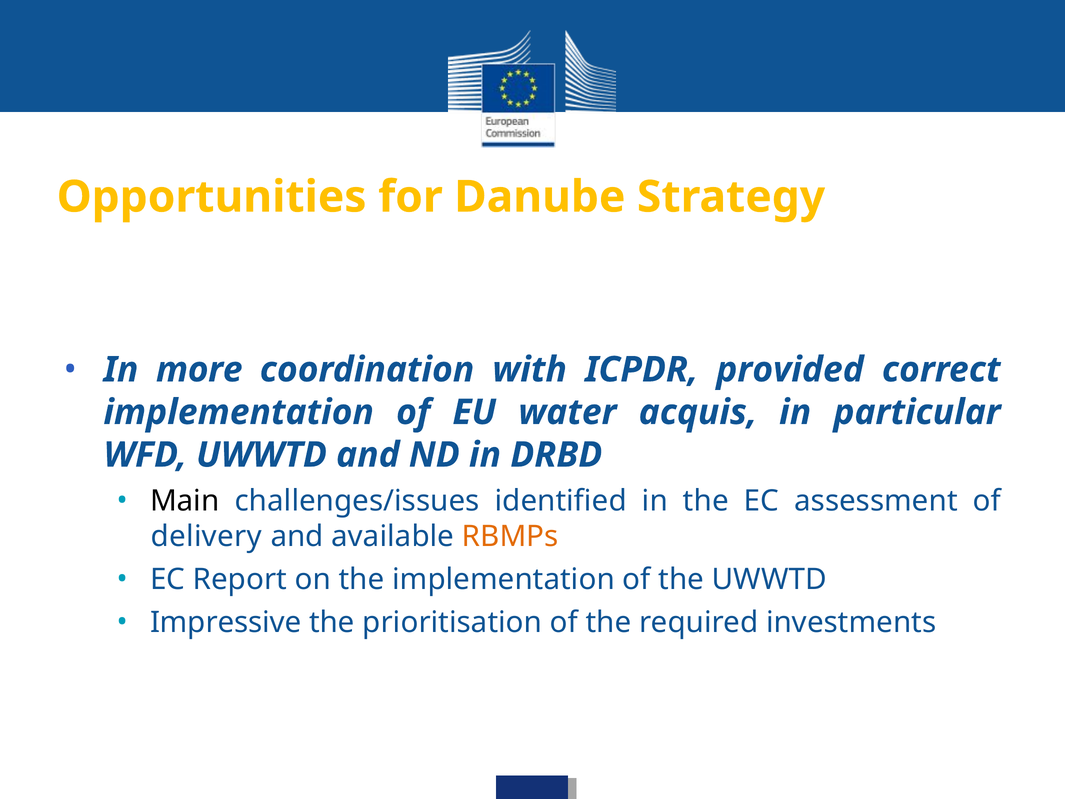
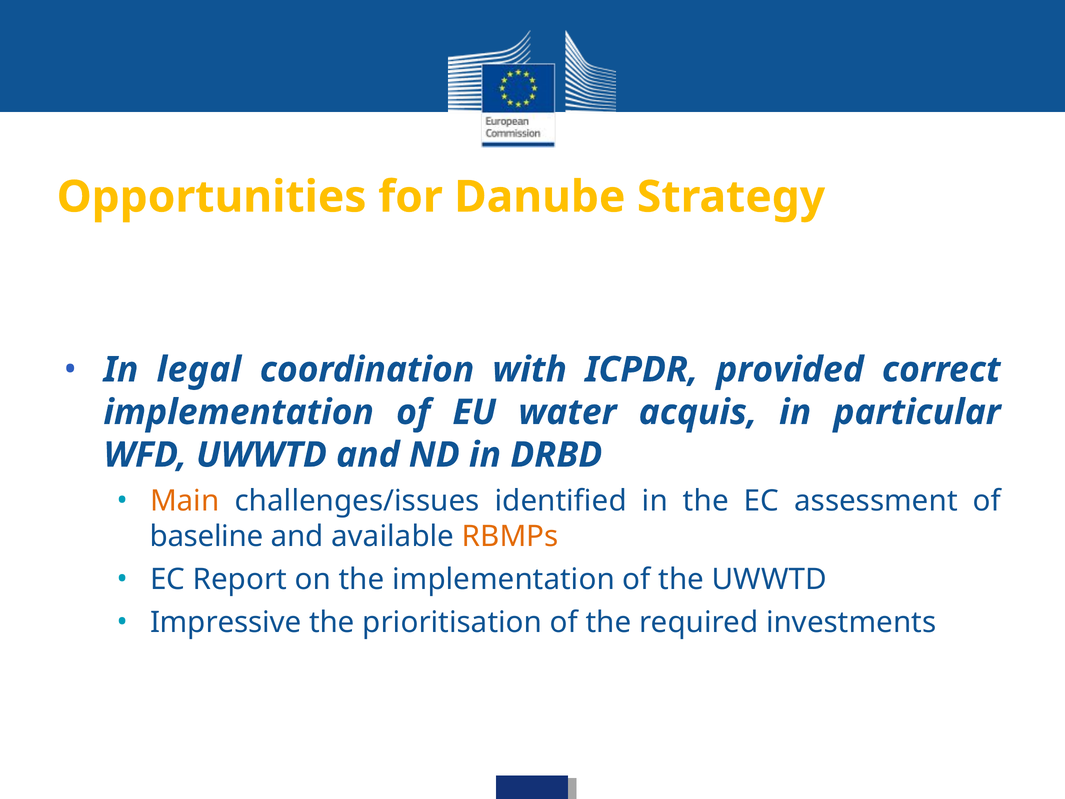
more: more -> legal (199, 370)
Main colour: black -> orange (185, 501)
delivery: delivery -> baseline (207, 536)
